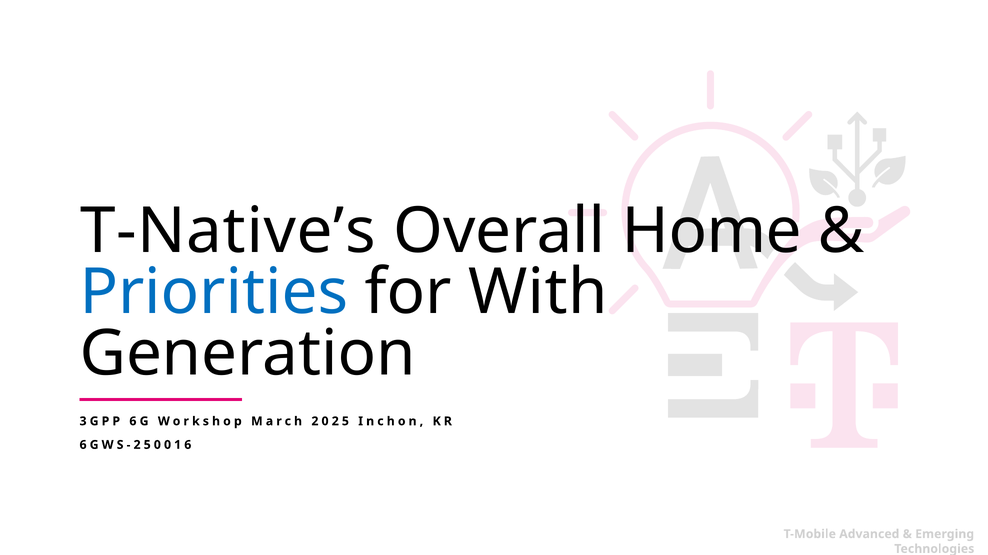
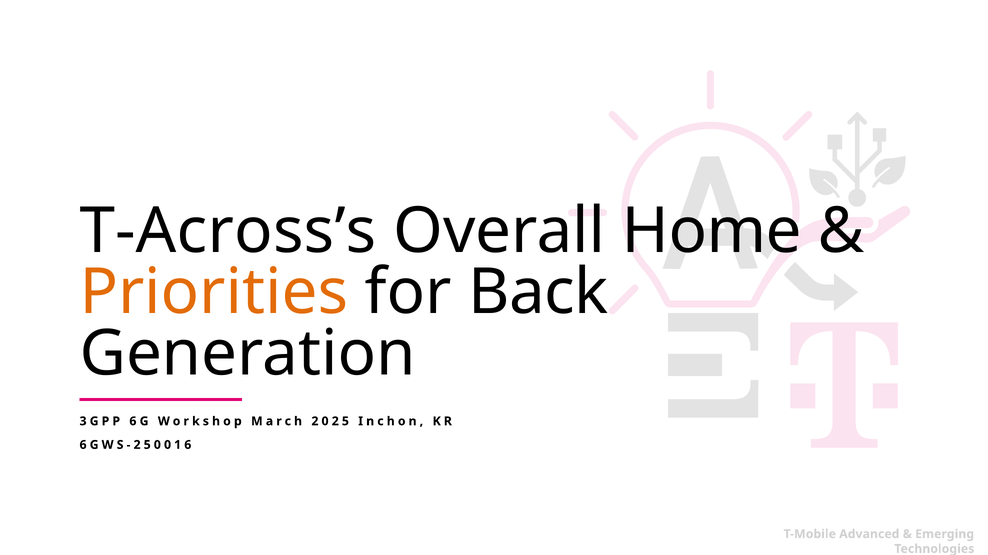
T-Native’s: T-Native’s -> T-Across’s (228, 231)
Priorities colour: blue -> orange (214, 293)
With: With -> Back (538, 293)
